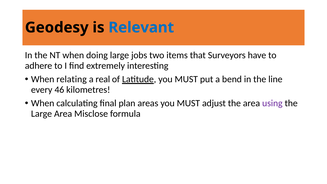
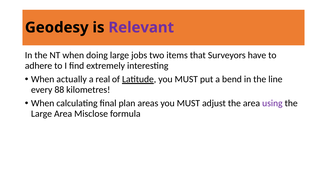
Relevant colour: blue -> purple (141, 27)
relating: relating -> actually (72, 79)
46: 46 -> 88 (59, 90)
